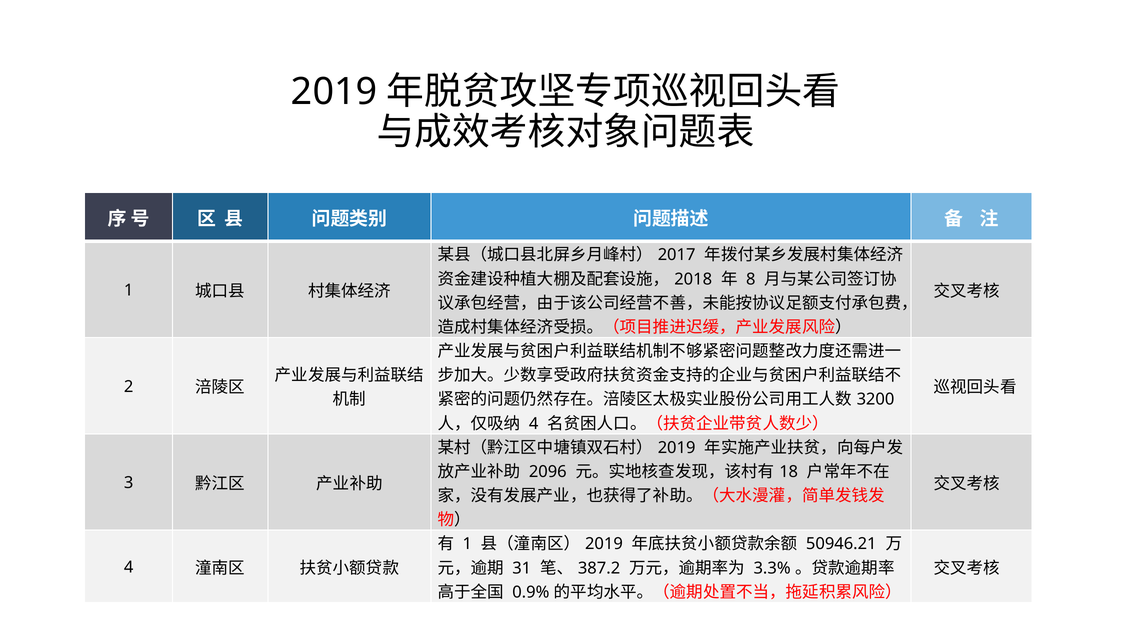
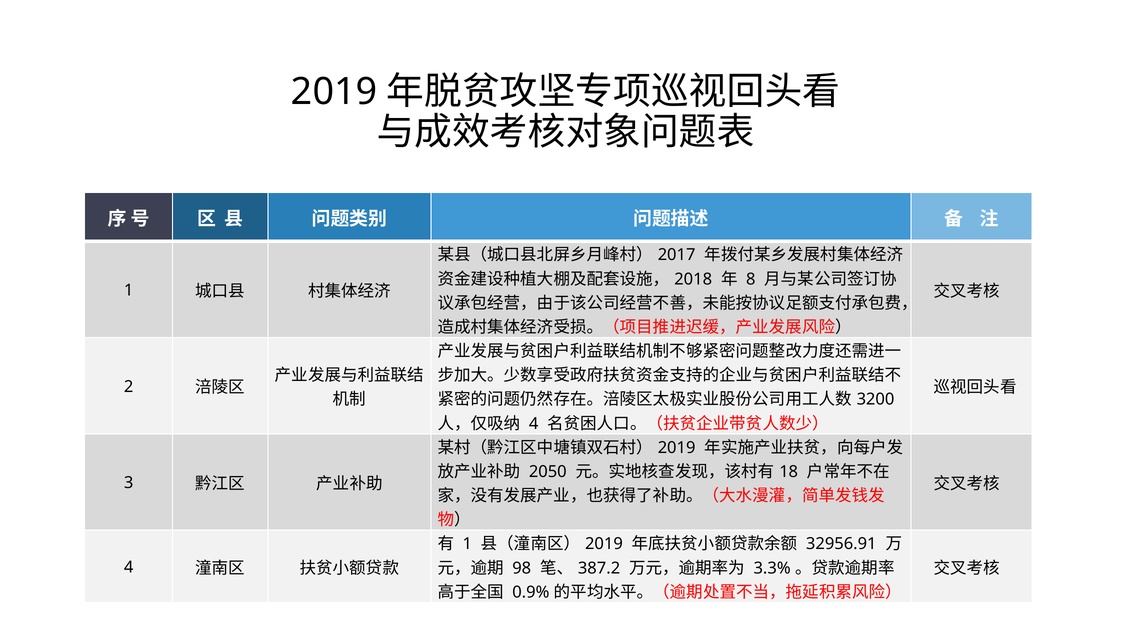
2096: 2096 -> 2050 (548, 472)
50946.21: 50946.21 -> 32956.91 (841, 544)
31: 31 -> 98 (522, 568)
